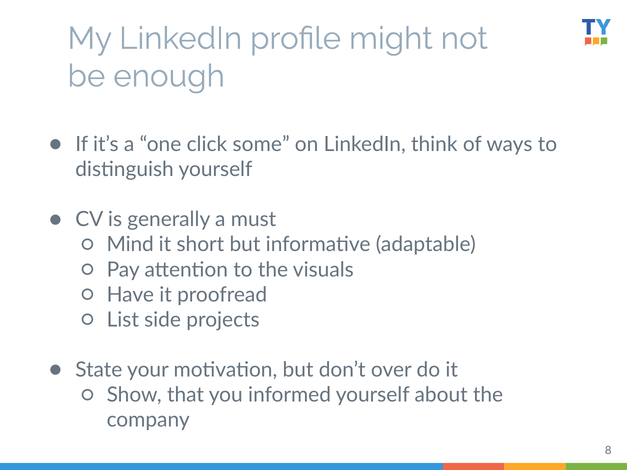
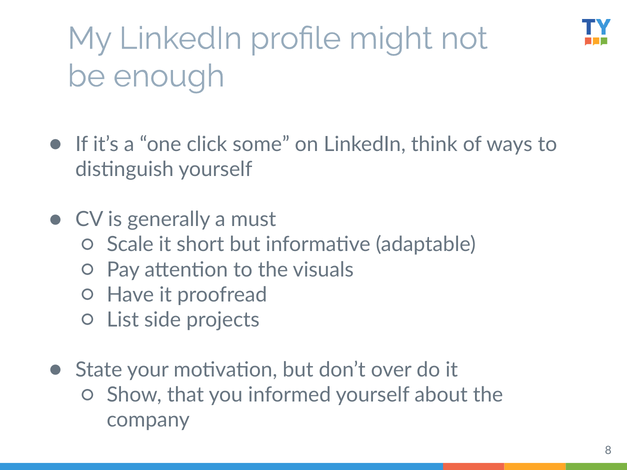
Mind: Mind -> Scale (130, 245)
